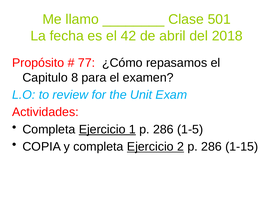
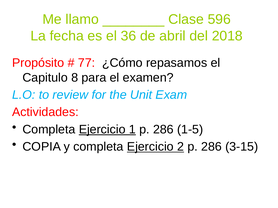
501: 501 -> 596 (219, 19)
42: 42 -> 36 (128, 36)
1-15: 1-15 -> 3-15 (242, 147)
